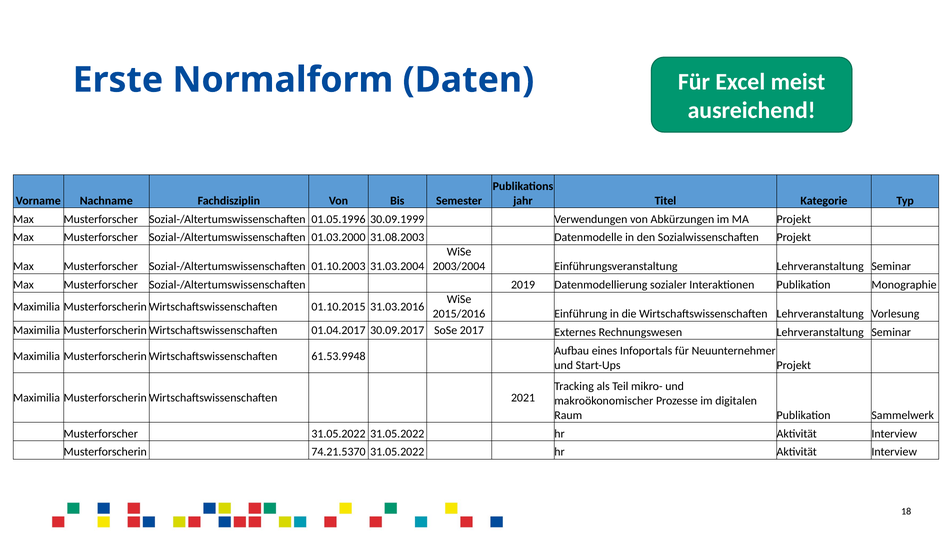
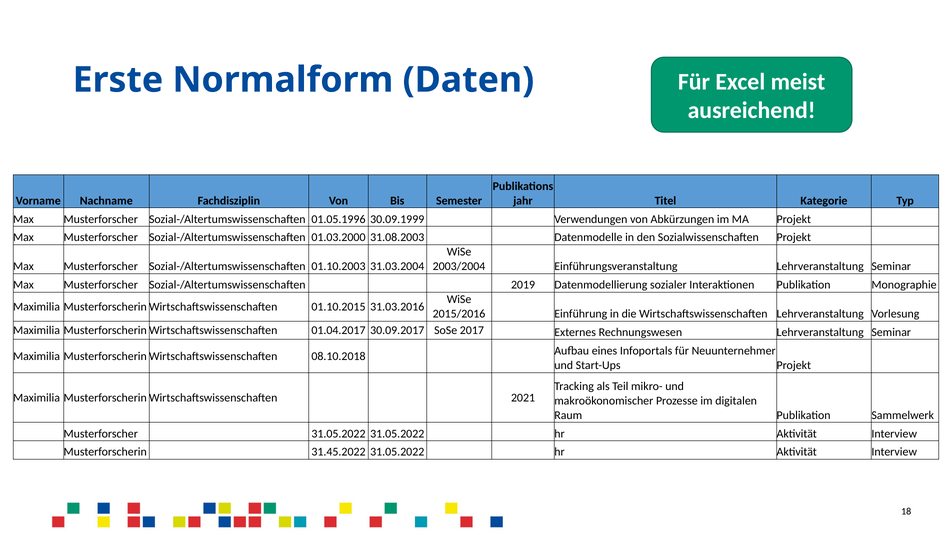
61.53.9948: 61.53.9948 -> 08.10.2018 (338, 356)
74.21.5370: 74.21.5370 -> 31.45.2022 (338, 452)
